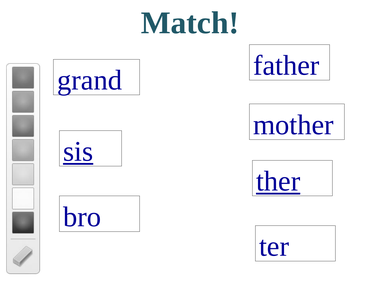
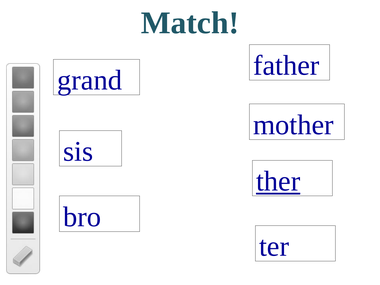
sis underline: present -> none (78, 152)
